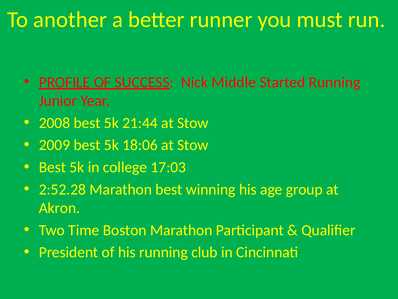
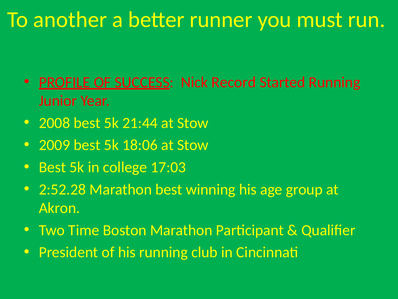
Middle: Middle -> Record (234, 82)
